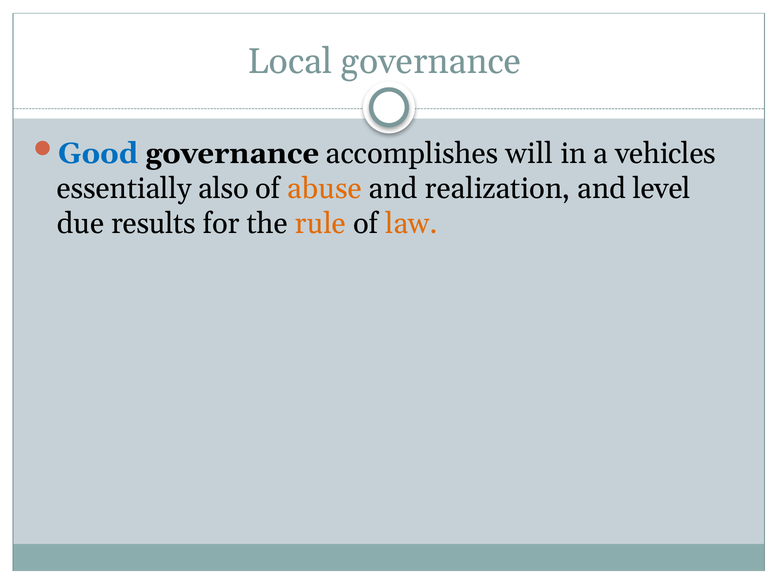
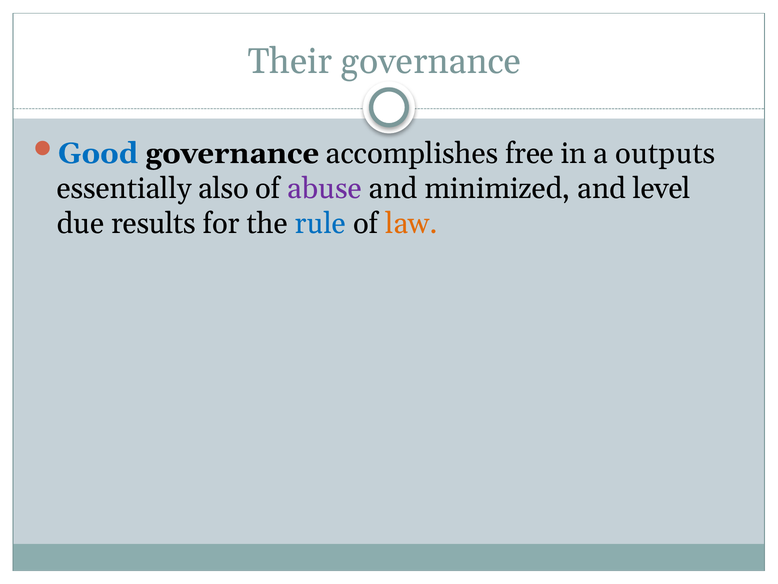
Local: Local -> Their (290, 61)
will: will -> free (530, 153)
vehicles: vehicles -> outputs (665, 153)
abuse colour: orange -> purple (325, 188)
realization: realization -> minimized (497, 188)
rule colour: orange -> blue (320, 223)
